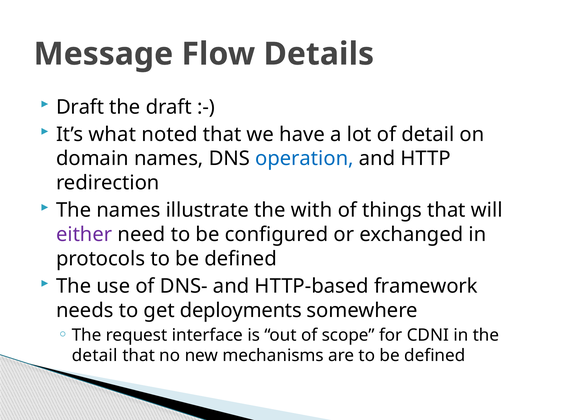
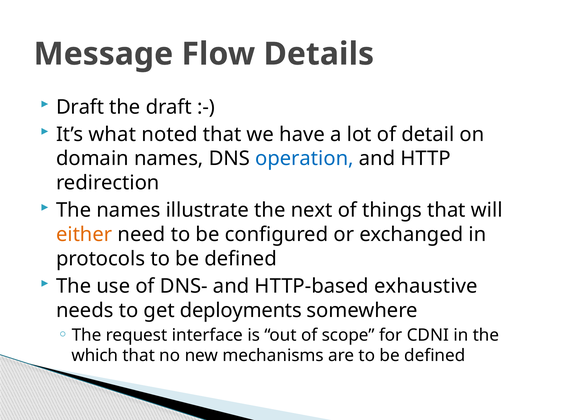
with: with -> next (312, 211)
either colour: purple -> orange (84, 235)
framework: framework -> exhaustive (426, 287)
detail: detail -> which (95, 356)
